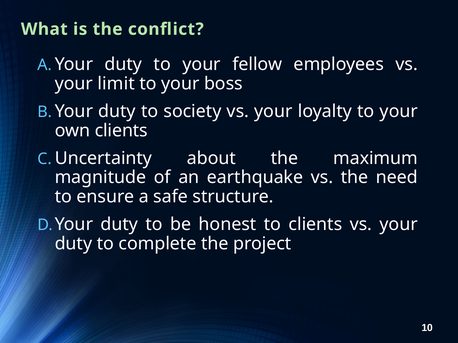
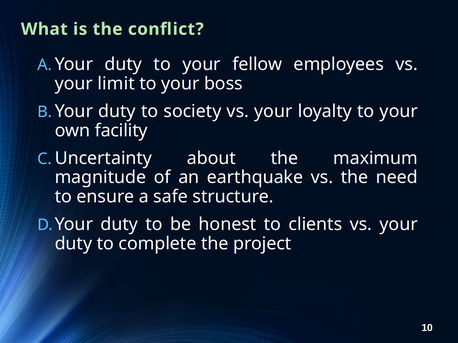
own clients: clients -> facility (121, 131)
